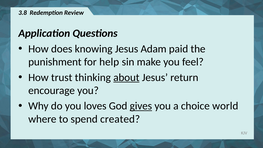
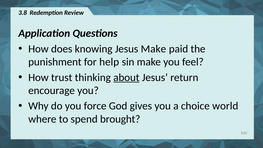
Jesus Adam: Adam -> Make (153, 49)
loves: loves -> force (95, 106)
gives underline: present -> none (141, 106)
created: created -> brought (120, 119)
